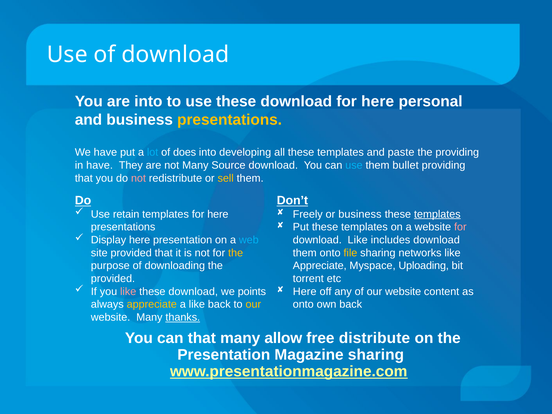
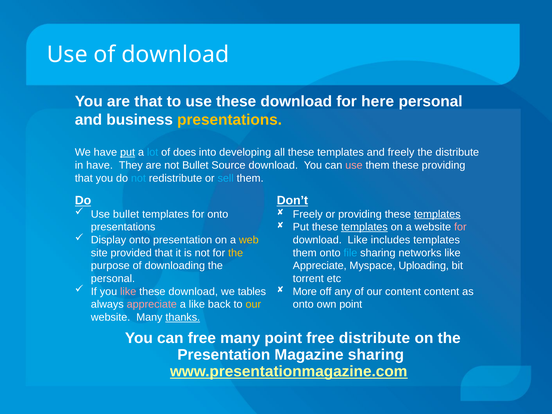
are into: into -> that (148, 101)
put underline: none -> present (128, 152)
and paste: paste -> freely (401, 152)
the providing: providing -> distribute (457, 152)
not Many: Many -> Bullet (195, 165)
use colour: light blue -> pink (354, 165)
them bullet: bullet -> these (406, 165)
not colour: pink -> light blue (138, 178)
sell colour: yellow -> light blue (226, 178)
Use retain: retain -> bullet (126, 214)
templates for here: here -> onto (218, 214)
or business: business -> providing (360, 214)
templates underline: none -> present (364, 227)
Display here: here -> onto (140, 240)
web colour: light blue -> yellow (249, 240)
includes download: download -> templates (437, 240)
file colour: yellow -> light blue (350, 253)
provided: provided -> personal (113, 279)
points: points -> tables (252, 291)
Here: Here -> More (305, 291)
of our website: website -> content (403, 291)
appreciate colour: yellow -> pink (152, 304)
own back: back -> point (351, 304)
can that: that -> free (202, 338)
many allow: allow -> point (283, 338)
